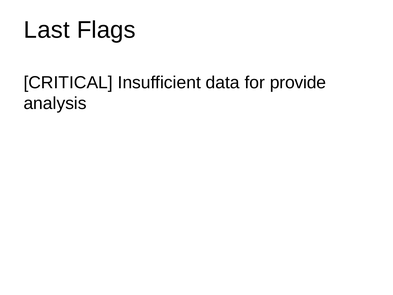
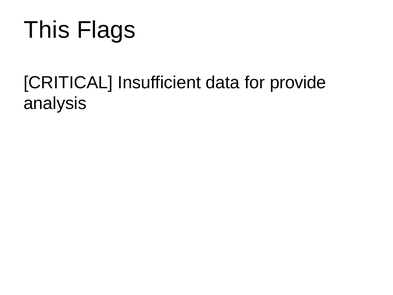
Last: Last -> This (47, 30)
